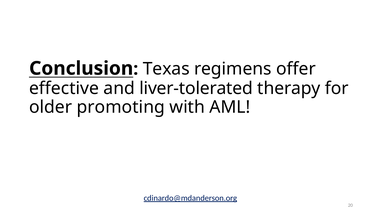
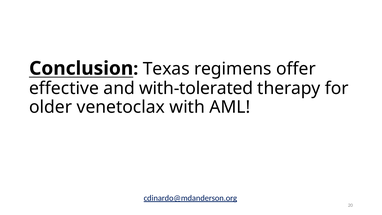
liver-tolerated: liver-tolerated -> with-tolerated (196, 88)
promoting: promoting -> venetoclax (121, 107)
